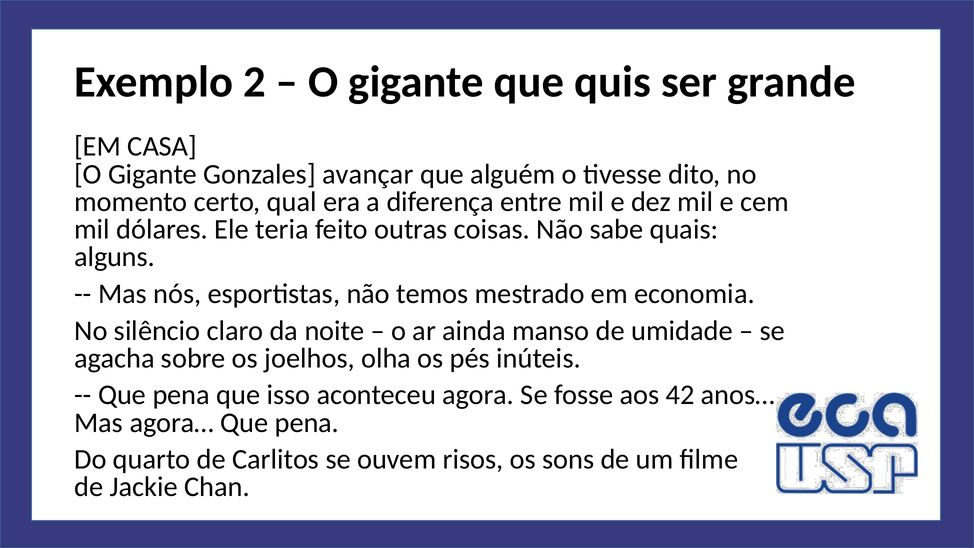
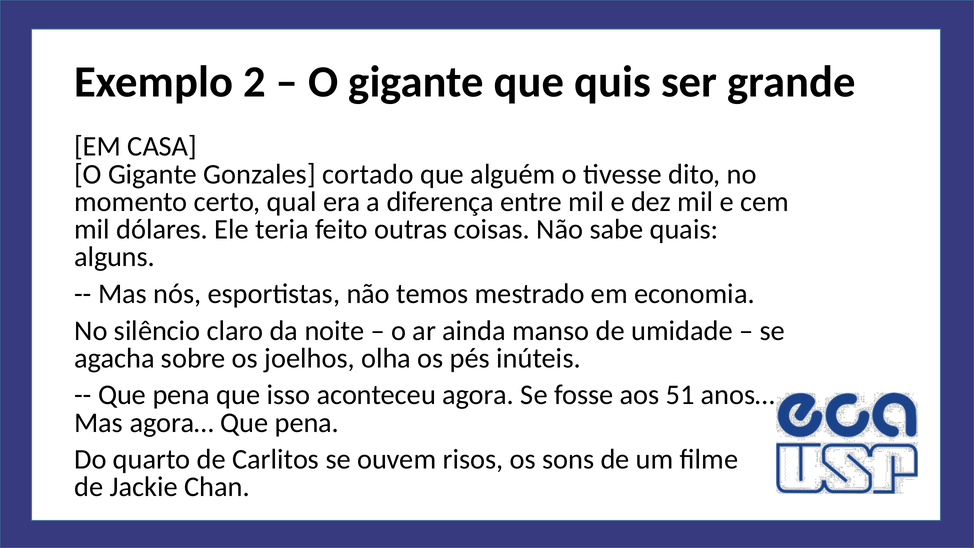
avançar: avançar -> cortado (368, 174)
42: 42 -> 51 (680, 395)
